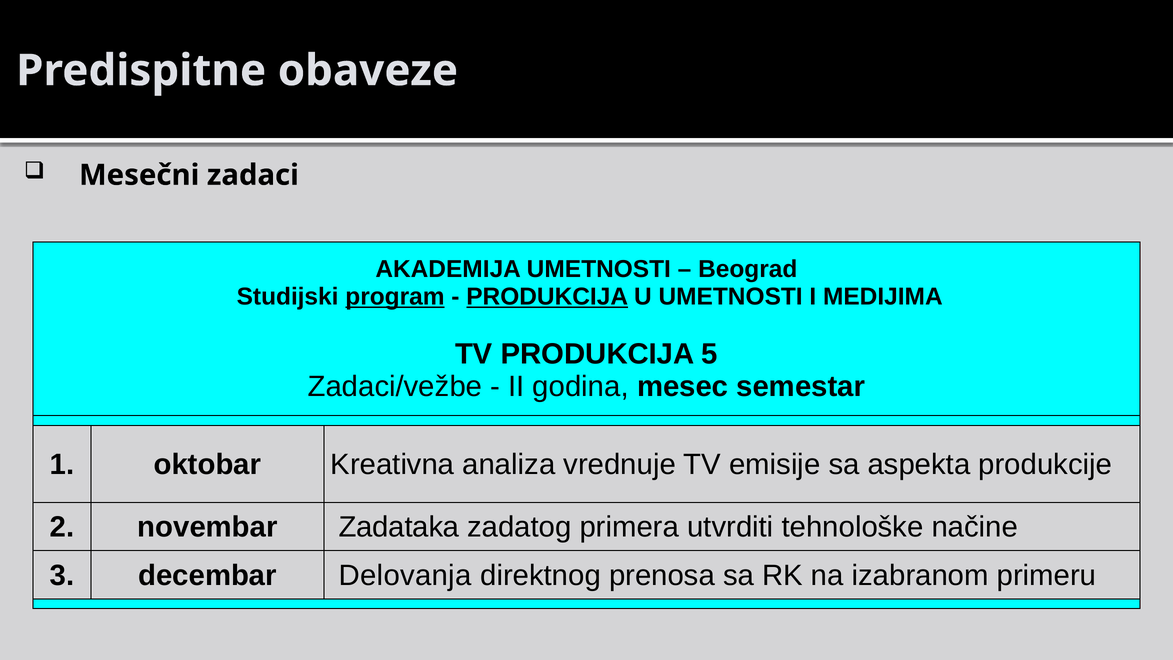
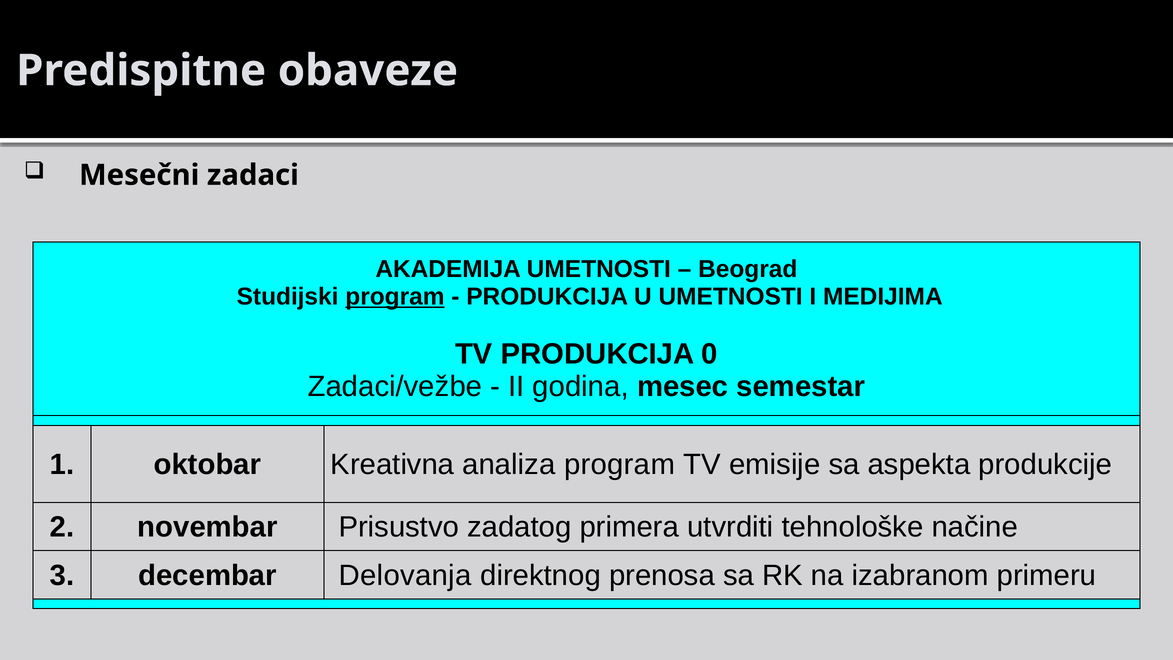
PRODUKCIJA underline: present -> none (547, 296)
5: 5 -> 0 (710, 354)
analiza vrednuje: vrednuje -> program (620, 464)
Zadataka: Zadataka -> Prisustvo (399, 527)
